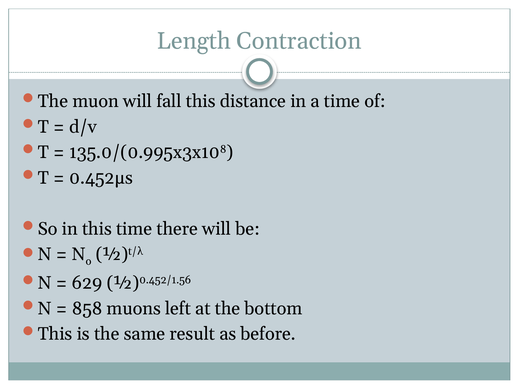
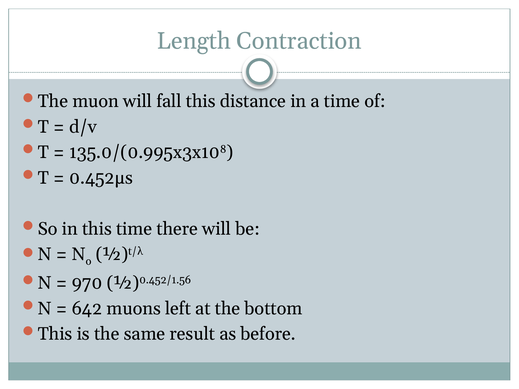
629: 629 -> 970 (87, 283)
858: 858 -> 642 (87, 309)
